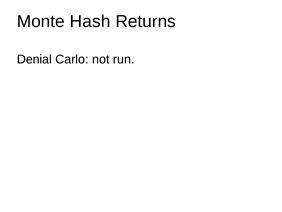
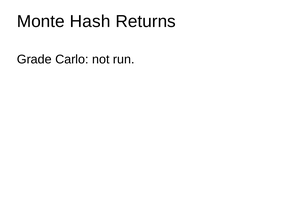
Denial: Denial -> Grade (34, 59)
